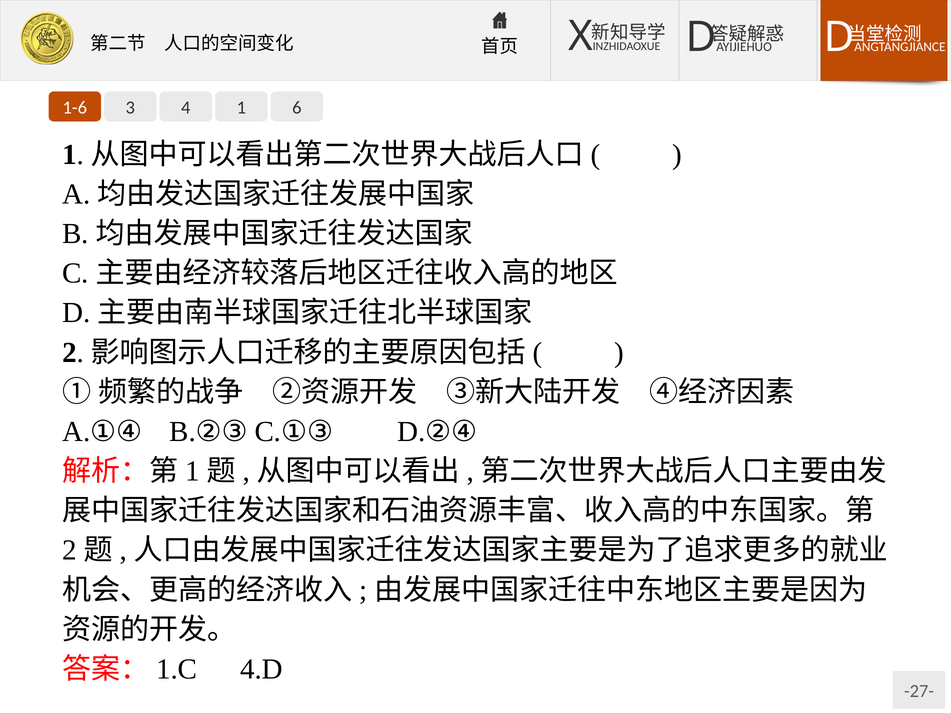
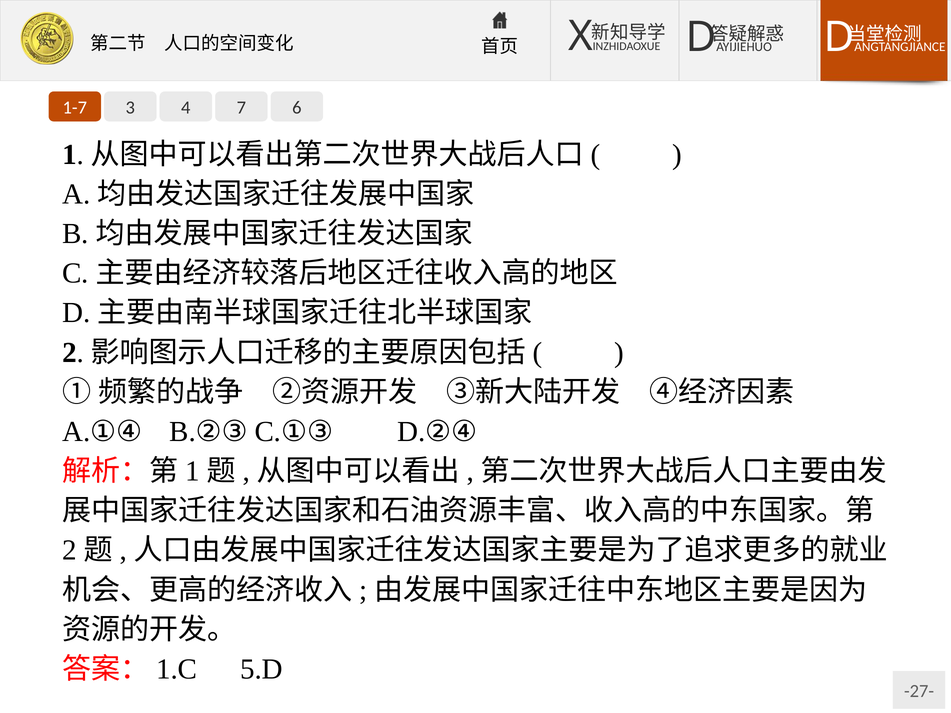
1-6: 1-6 -> 1-7 (75, 108)
1: 1 -> 7 (241, 108)
4.D: 4.D -> 5.D (261, 669)
